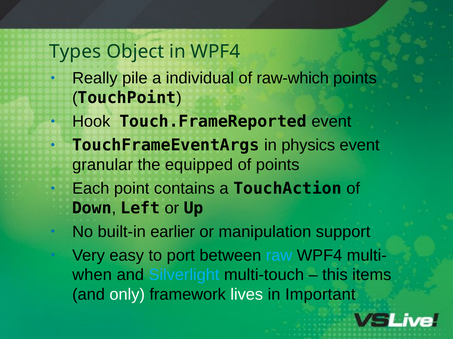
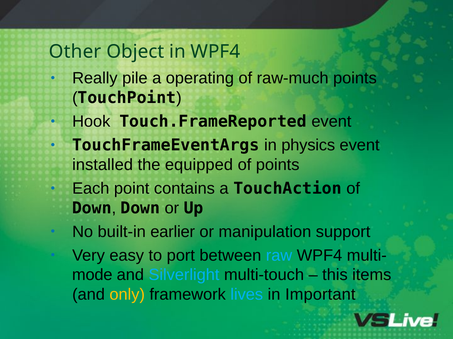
Types: Types -> Other (75, 52)
individual: individual -> operating (200, 78)
raw-which: raw-which -> raw-much (293, 78)
granular: granular -> installed (103, 165)
Down Left: Left -> Down (140, 208)
when: when -> mode (92, 275)
only colour: white -> yellow (127, 295)
lives colour: white -> light blue (247, 295)
